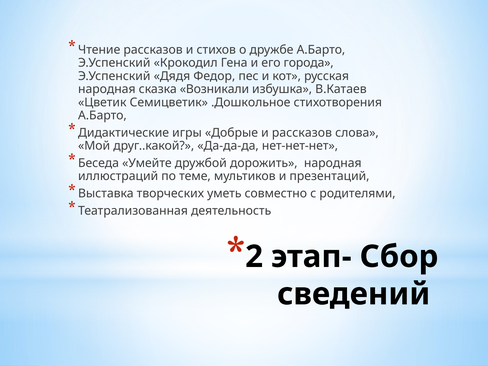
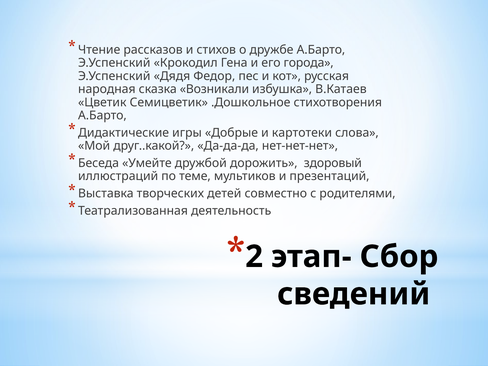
и рассказов: рассказов -> картотеки (302, 133)
дорожить народная: народная -> здоровый (333, 163)
уметь: уметь -> детей (224, 193)
